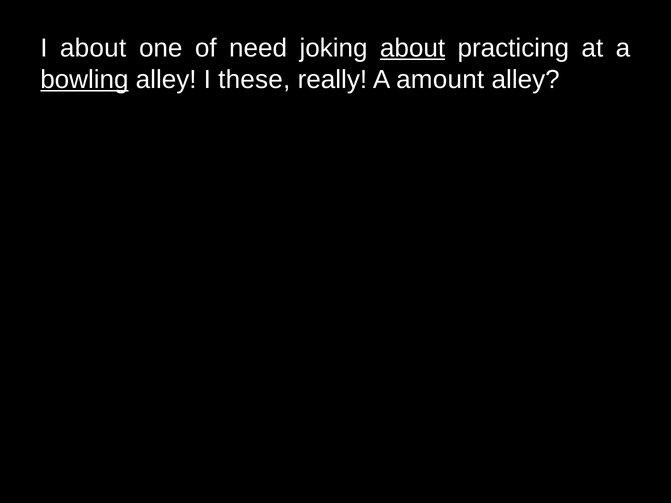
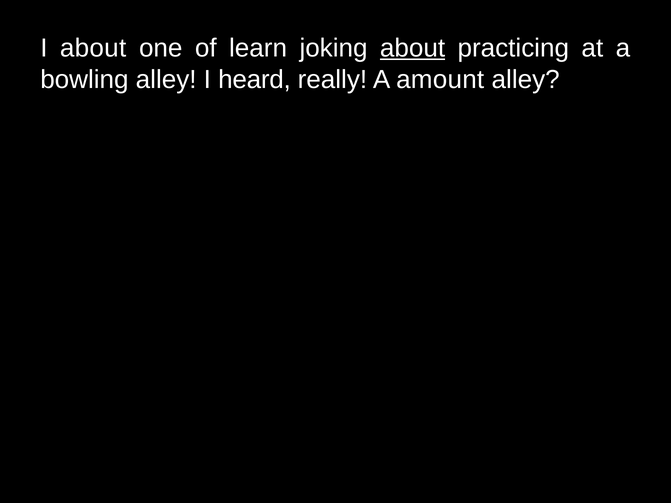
need: need -> learn (258, 48)
bowling underline: present -> none (84, 80)
these: these -> heard (254, 80)
